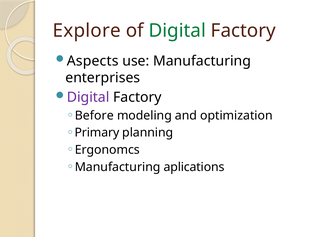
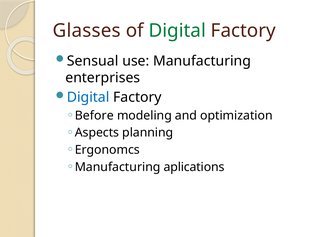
Explore: Explore -> Glasses (87, 31)
Aspects: Aspects -> Sensual (93, 61)
Digital colour: purple -> blue (88, 97)
Primary: Primary -> Aspects (97, 133)
